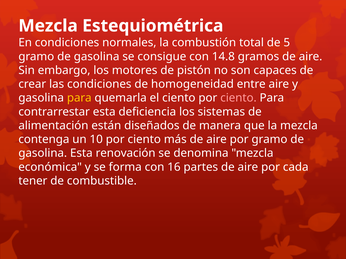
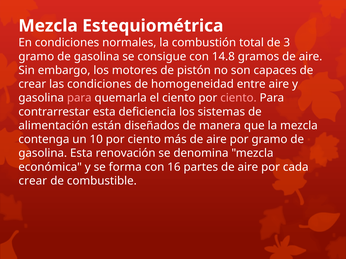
5: 5 -> 3 (287, 43)
para colour: yellow -> pink (79, 98)
tener: tener -> crear (33, 181)
